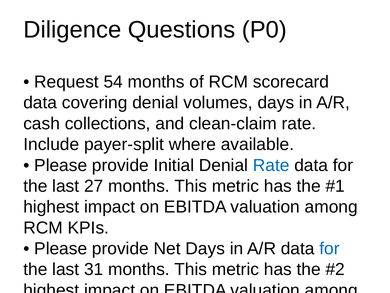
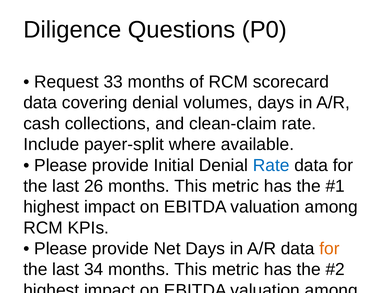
54: 54 -> 33 (113, 82)
27: 27 -> 26 (94, 186)
for colour: blue -> orange (329, 248)
31: 31 -> 34 (94, 269)
